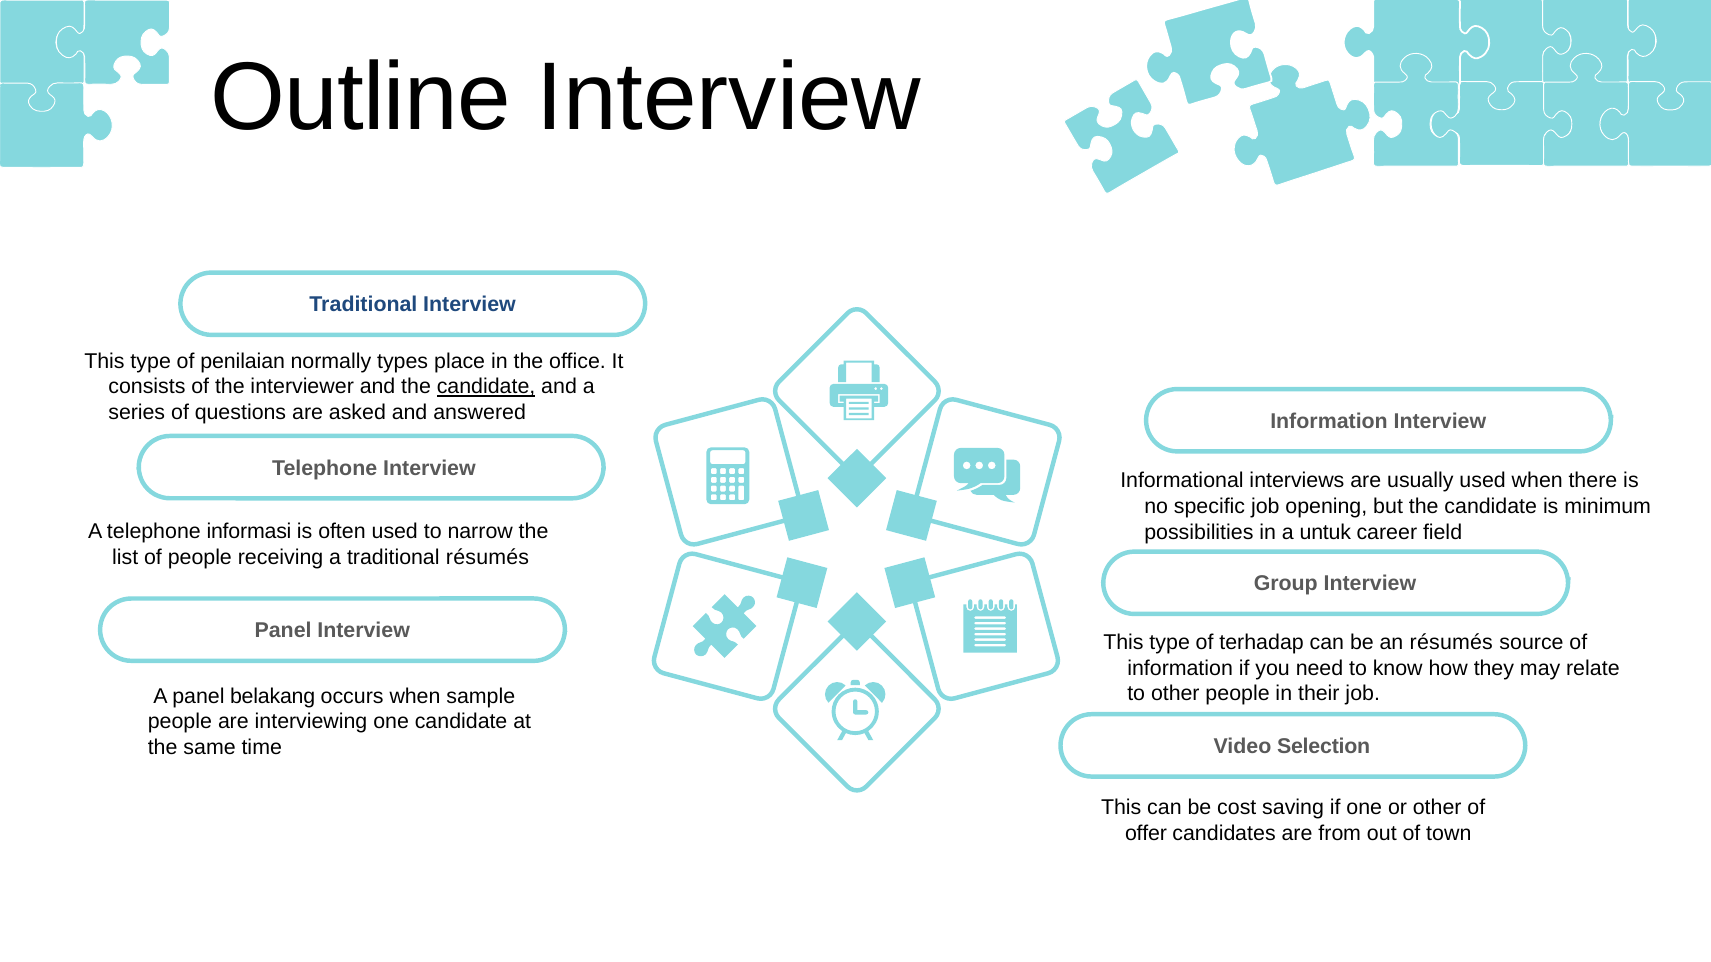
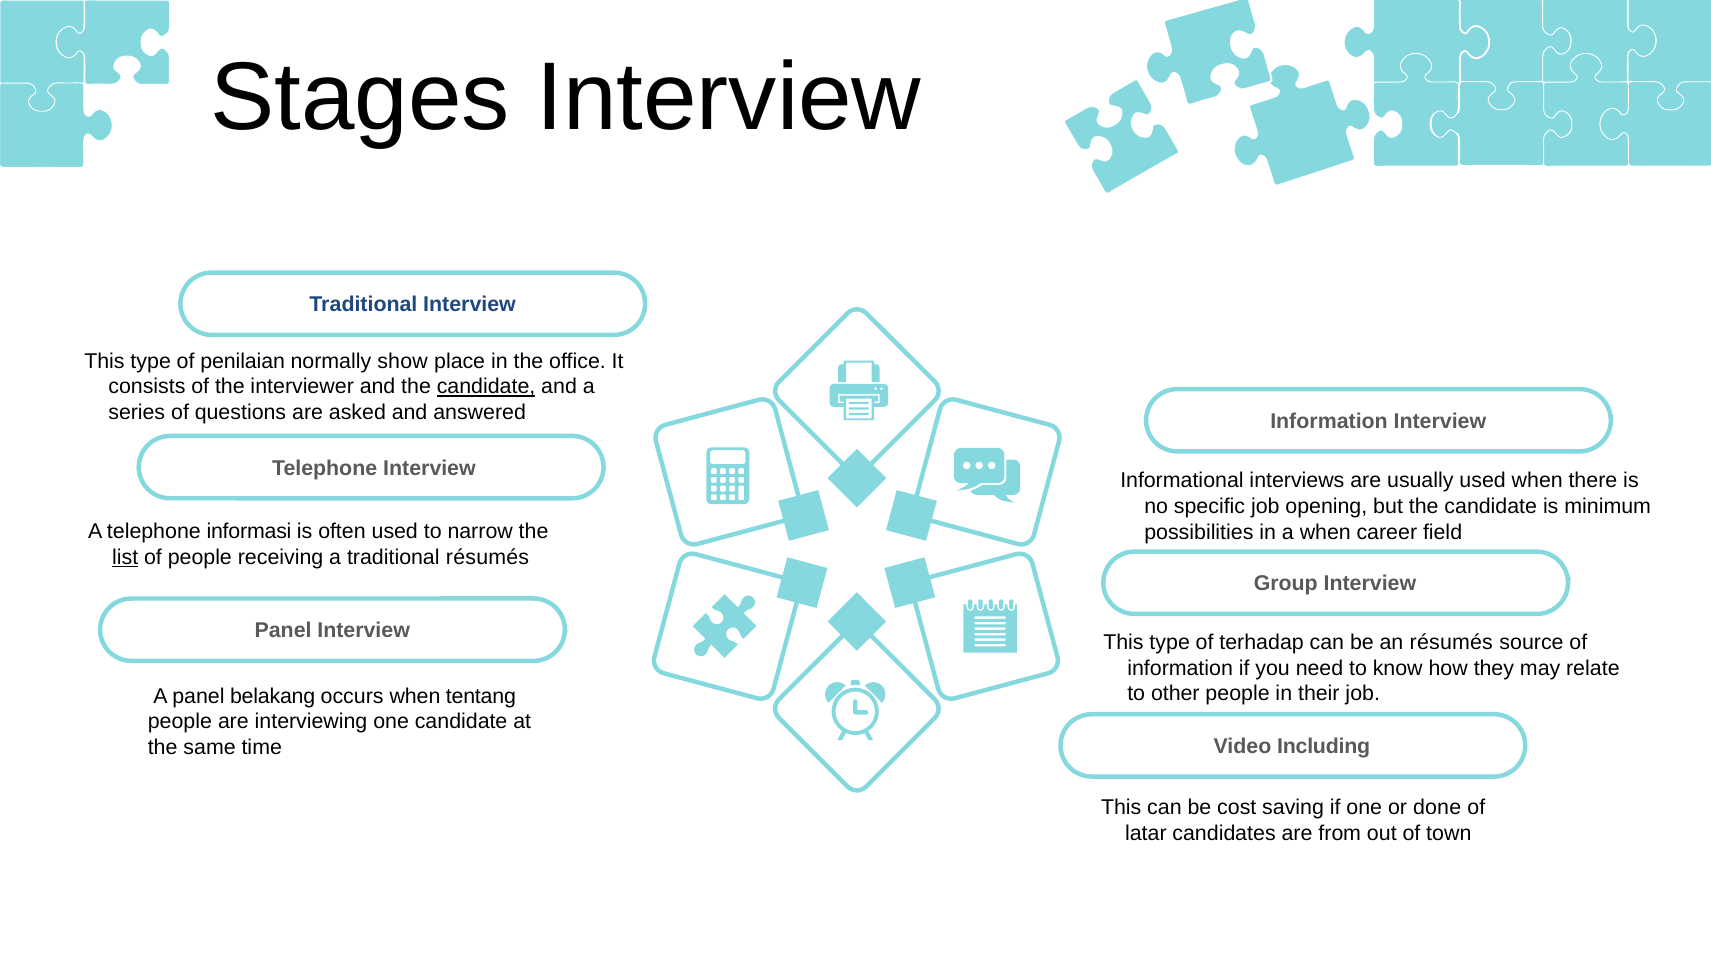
Outline: Outline -> Stages (360, 98)
types: types -> show (403, 361)
a untuk: untuk -> when (1325, 532)
list underline: none -> present (125, 557)
sample: sample -> tentang (481, 696)
Selection: Selection -> Including (1324, 747)
or other: other -> done (1437, 808)
offer: offer -> latar (1146, 834)
